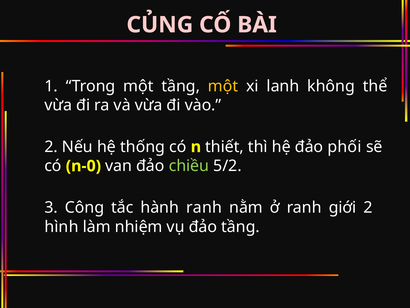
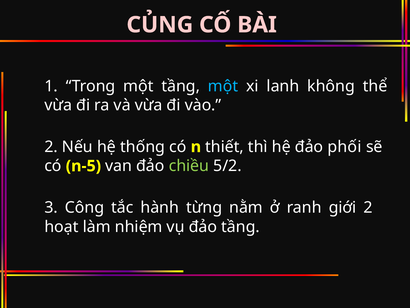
một colour: yellow -> light blue (223, 86)
n-0: n-0 -> n-5 (83, 166)
hành ranh: ranh -> từng (204, 207)
hình: hình -> hoạt (62, 226)
